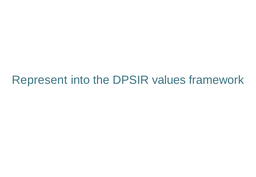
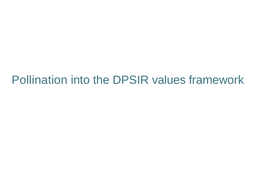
Represent: Represent -> Pollination (40, 80)
